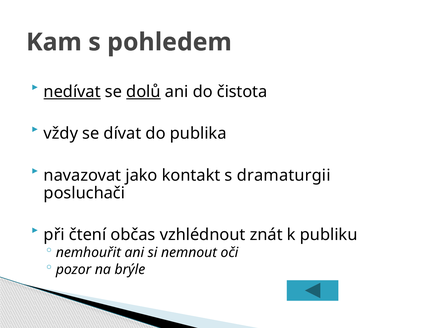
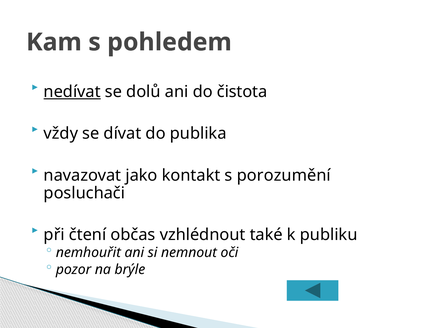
dolů underline: present -> none (143, 92)
dramaturgii: dramaturgii -> porozumění (284, 175)
znát: znát -> také (266, 235)
